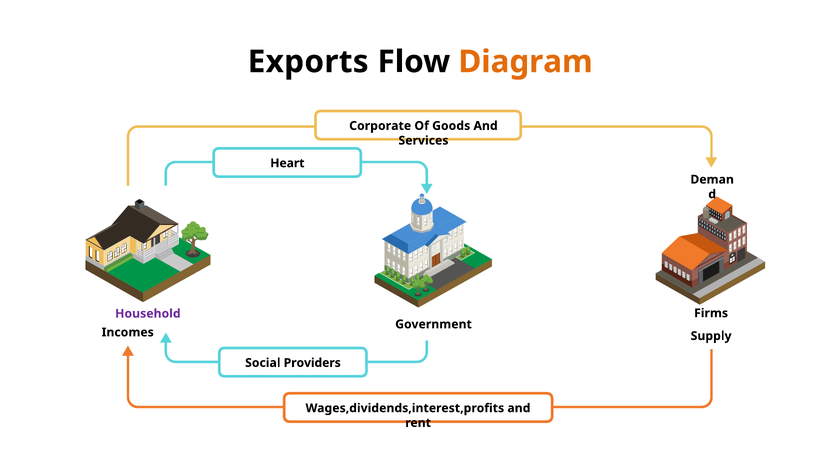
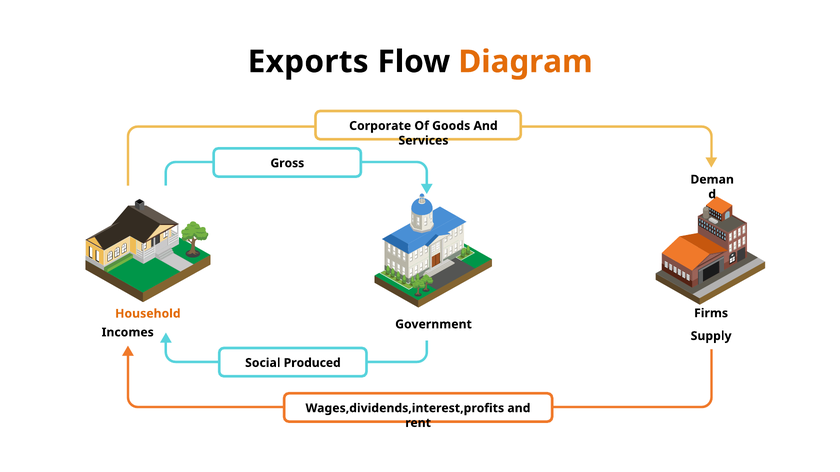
Heart: Heart -> Gross (287, 163)
Household colour: purple -> orange (148, 314)
Providers: Providers -> Produced (312, 363)
